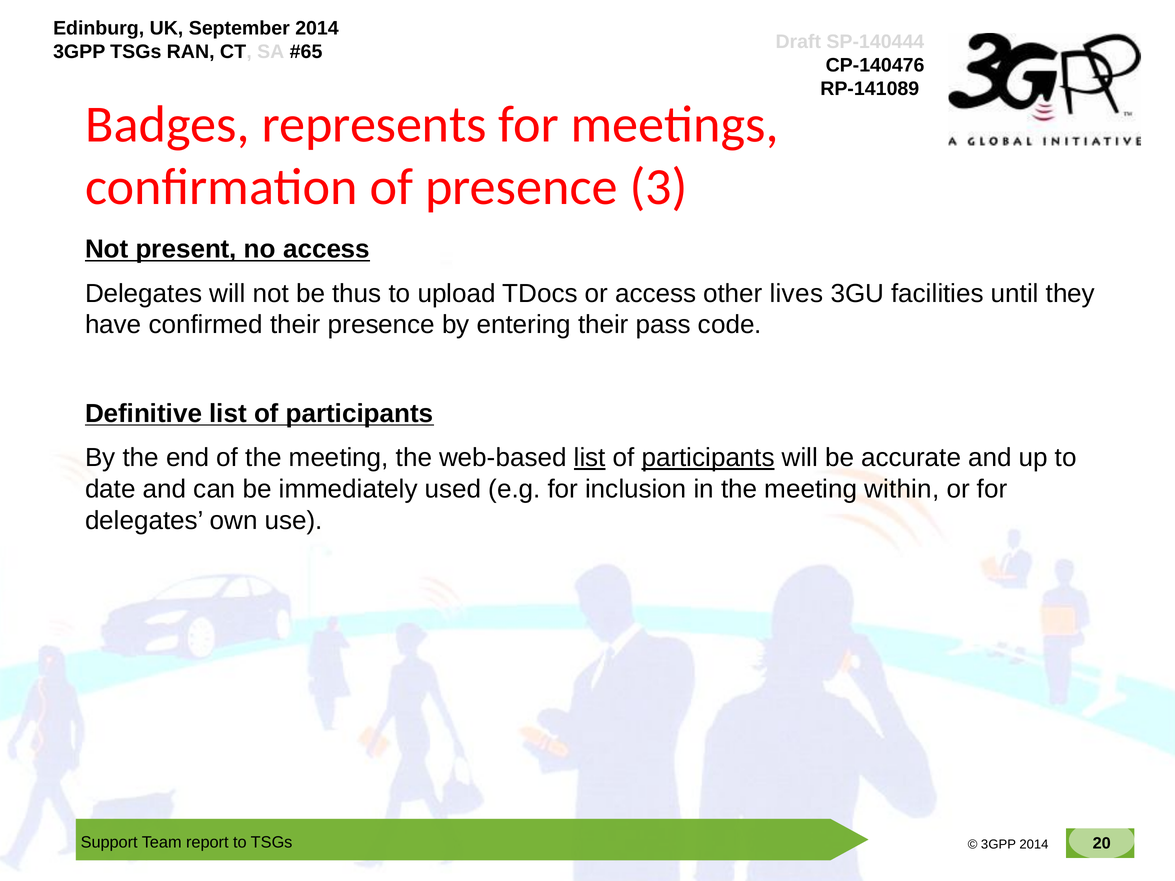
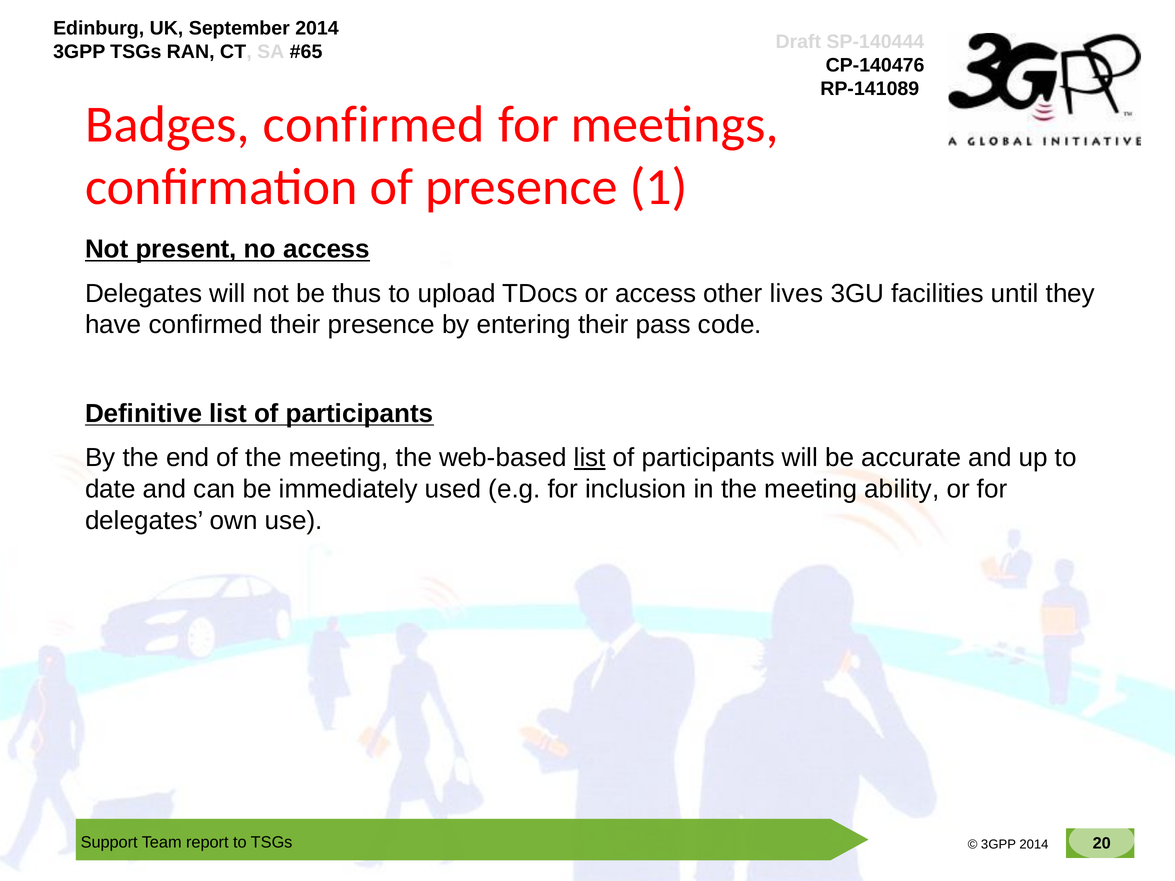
Badges represents: represents -> confirmed (374, 124)
3: 3 -> 1 (659, 187)
participants underline: present -> none (708, 458)
within: within -> ability (902, 489)
